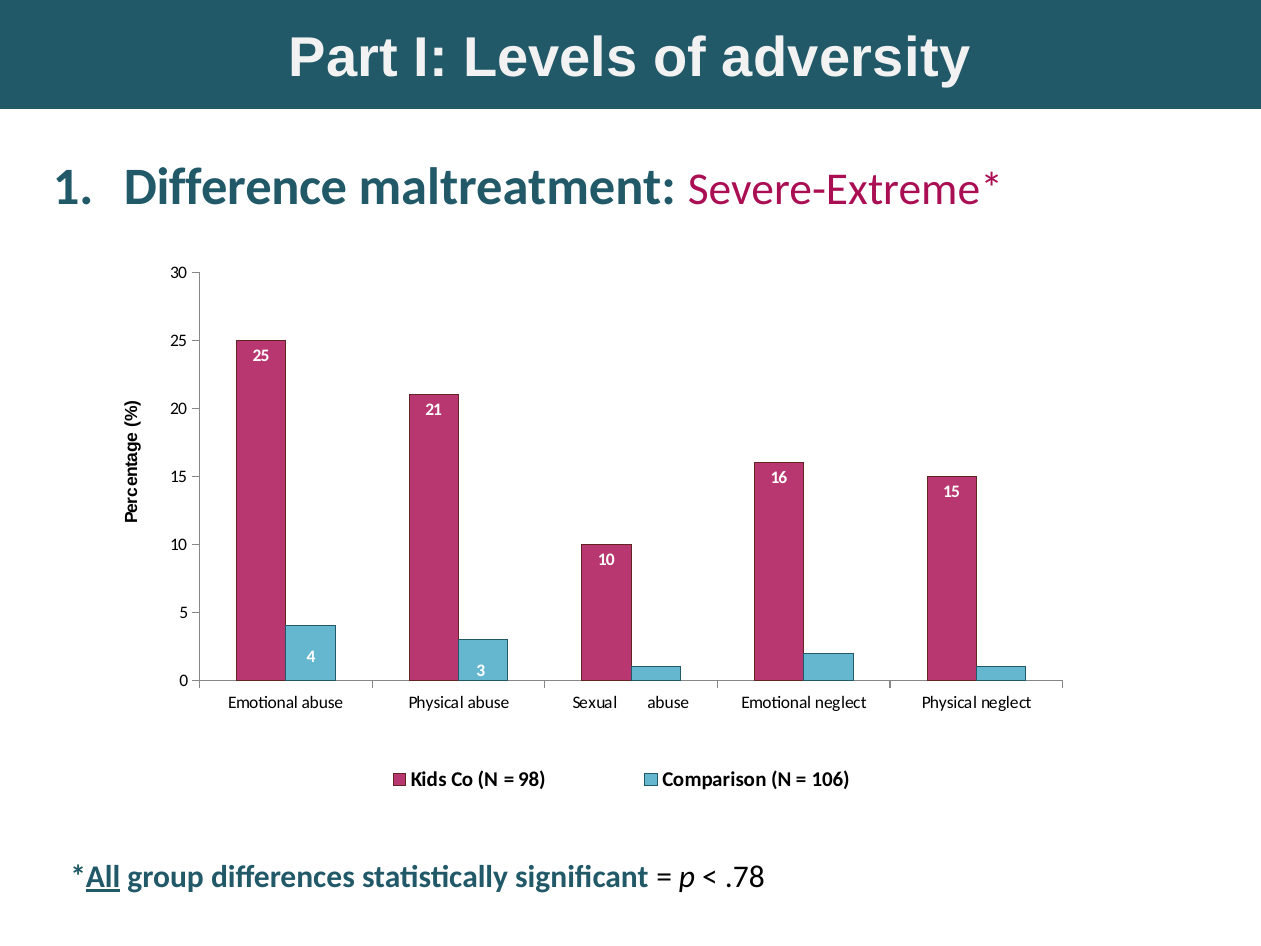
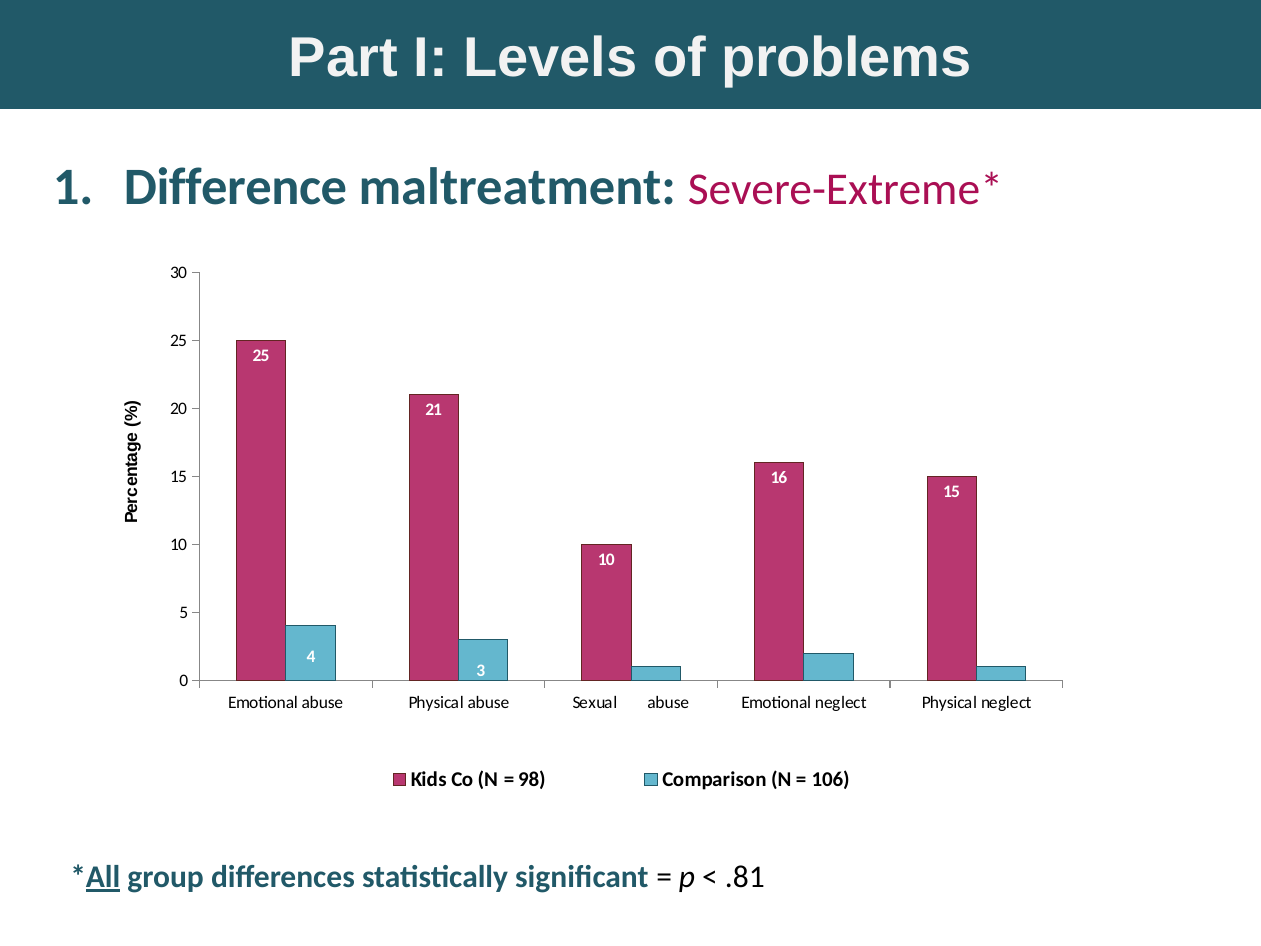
adversity: adversity -> problems (846, 58)
.78: .78 -> .81 (745, 877)
